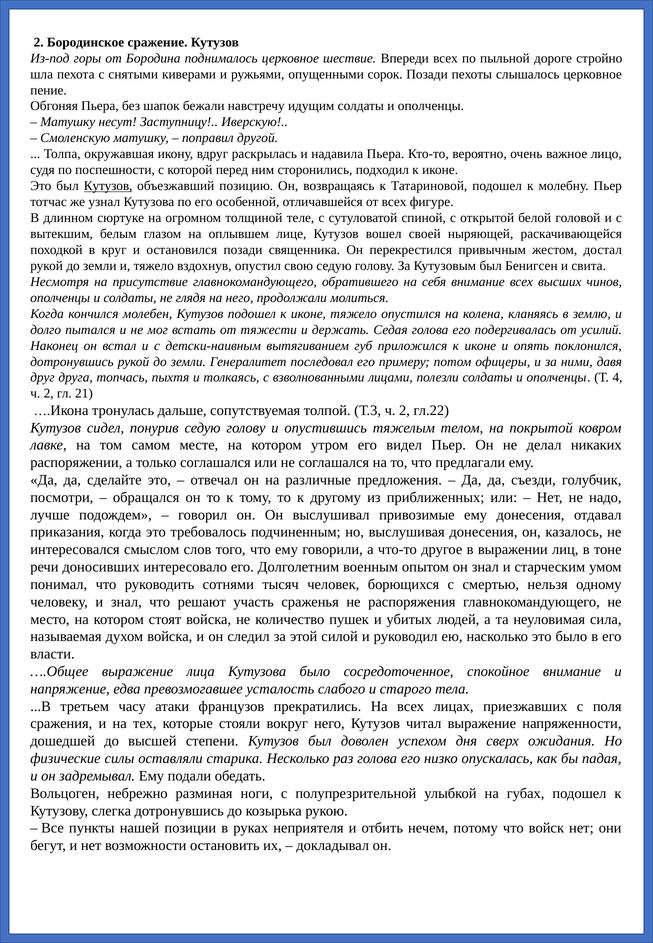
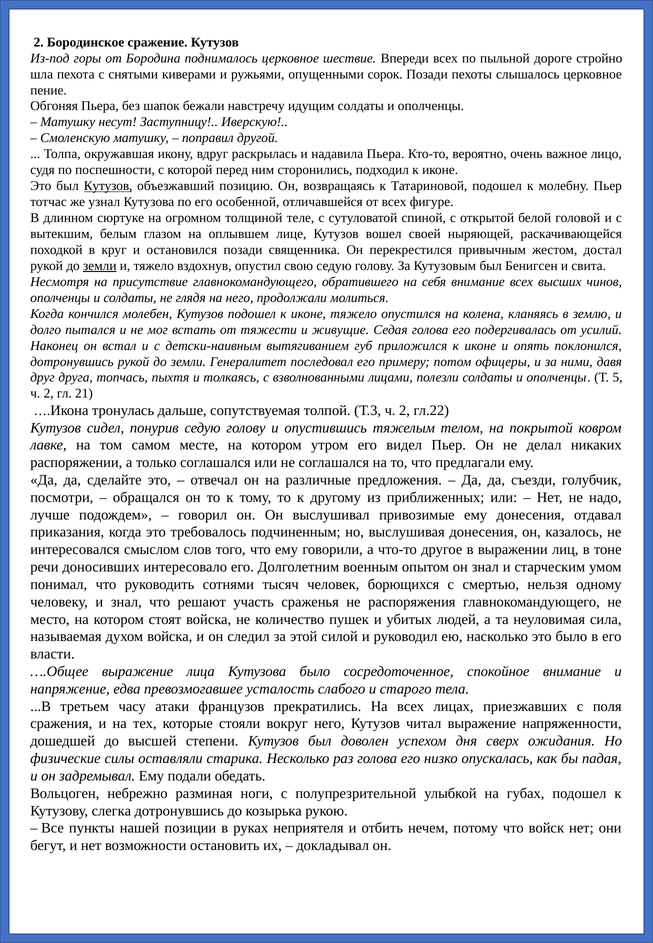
земли underline: none -> present (100, 266)
держать: держать -> живущие (341, 330)
4: 4 -> 5 (618, 378)
